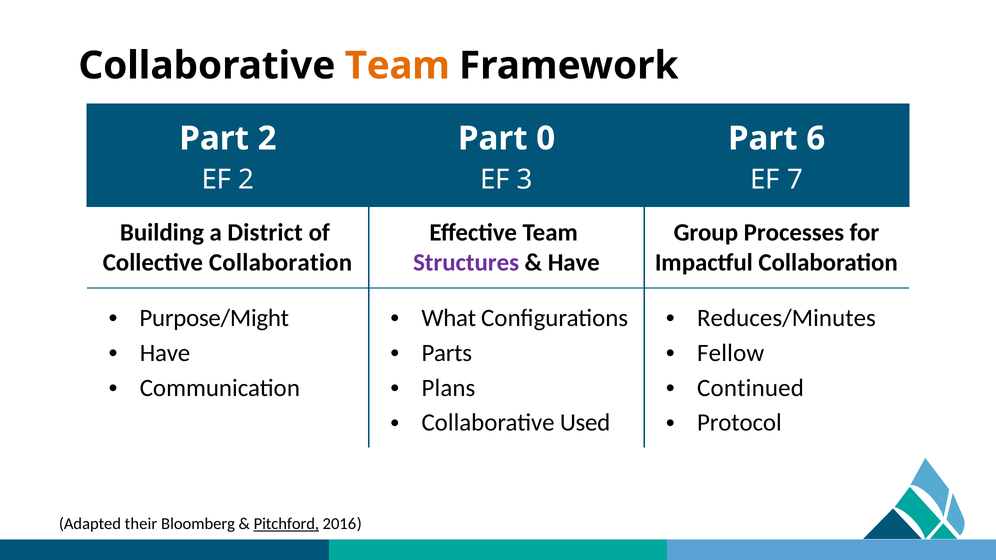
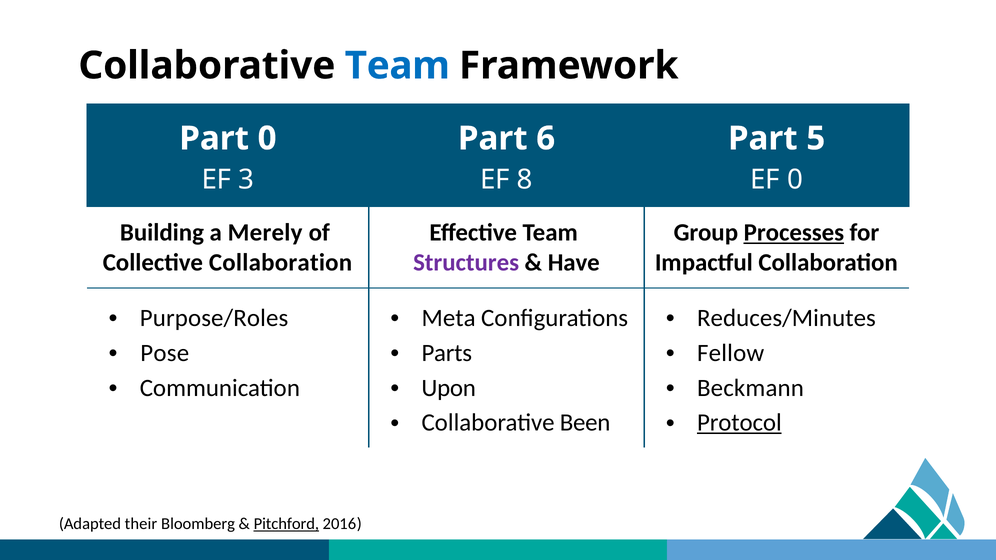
Team colour: orange -> blue (397, 66)
Part 2: 2 -> 0 (267, 139)
0: 0 -> 6 (546, 139)
6: 6 -> 5 (816, 139)
EF 2: 2 -> 3 (246, 180)
3: 3 -> 8 (525, 180)
EF 7: 7 -> 0 (795, 180)
District: District -> Merely (265, 233)
Processes underline: none -> present (794, 233)
Purpose/Might: Purpose/Might -> Purpose/Roles (214, 318)
What: What -> Meta (449, 318)
Have: Have -> Pose (165, 353)
Plans: Plans -> Upon (449, 388)
Continued: Continued -> Beckmann (750, 388)
Used: Used -> Been (585, 423)
Protocol underline: none -> present (739, 423)
